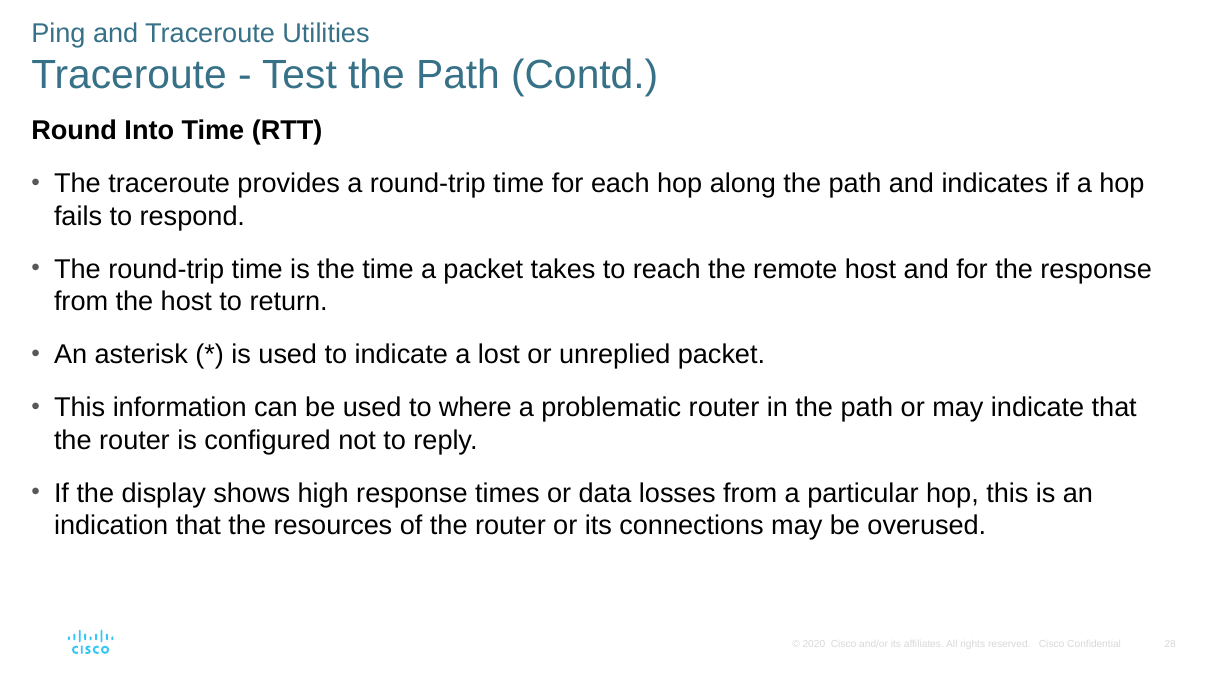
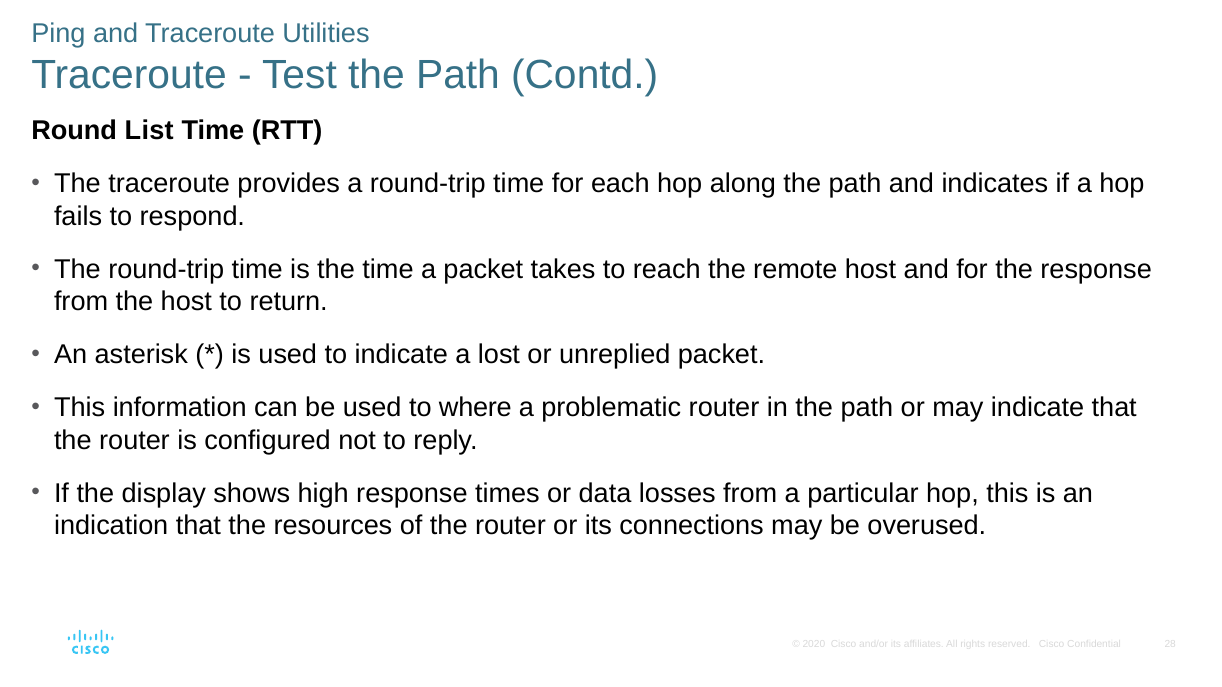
Into: Into -> List (149, 131)
